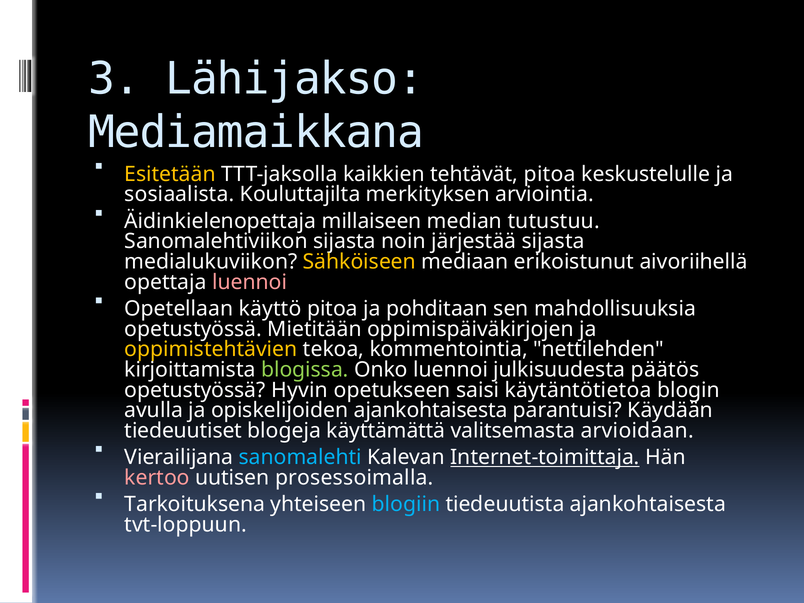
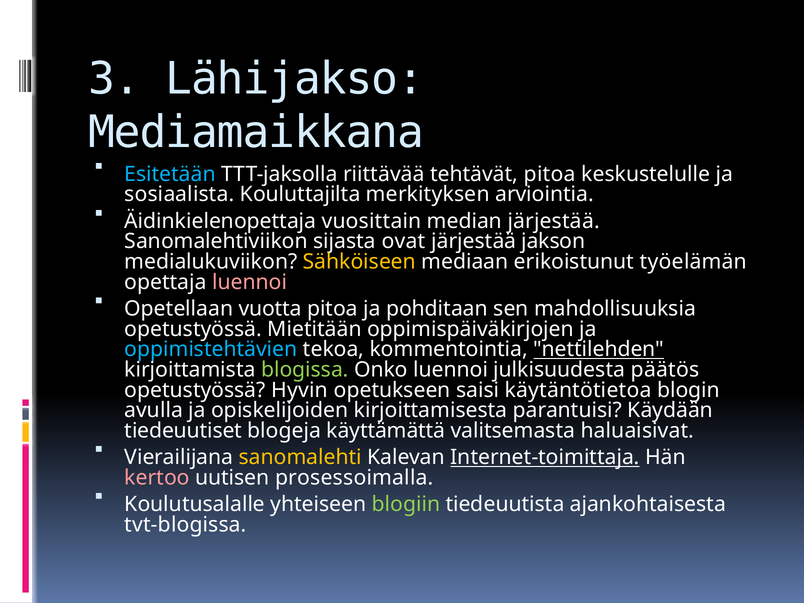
Esitetään colour: yellow -> light blue (170, 174)
kaikkien: kaikkien -> riittävää (384, 174)
millaiseen: millaiseen -> vuosittain (372, 221)
median tutustuu: tutustuu -> järjestää (554, 221)
noin: noin -> ovat (404, 241)
järjestää sijasta: sijasta -> jakson (553, 241)
aivoriihellä: aivoriihellä -> työelämän (693, 262)
käyttö: käyttö -> vuotta (270, 309)
oppimistehtävien colour: yellow -> light blue (211, 349)
nettilehden underline: none -> present (599, 349)
opiskelijoiden ajankohtaisesta: ajankohtaisesta -> kirjoittamisesta (431, 410)
arvioidaan: arvioidaan -> haluaisivat (637, 431)
sanomalehti colour: light blue -> yellow (300, 457)
Tarkoituksena: Tarkoituksena -> Koulutusalalle (195, 504)
blogiin colour: light blue -> light green (406, 504)
tvt-loppuun: tvt-loppuun -> tvt-blogissa (186, 525)
